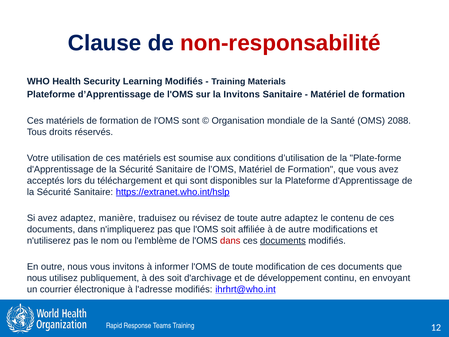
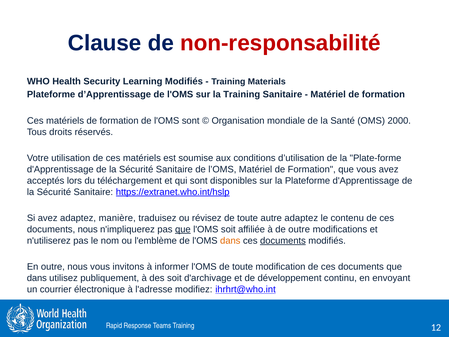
la Invitons: Invitons -> Training (242, 94)
2088: 2088 -> 2000 (399, 121)
documents dans: dans -> nous (88, 229)
que underline: none -> present (183, 229)
de autre: autre -> outre (299, 229)
dans colour: red -> orange (230, 240)
nous: nous -> dans (37, 278)
l'adresse modifiés: modifiés -> modifiez (194, 289)
